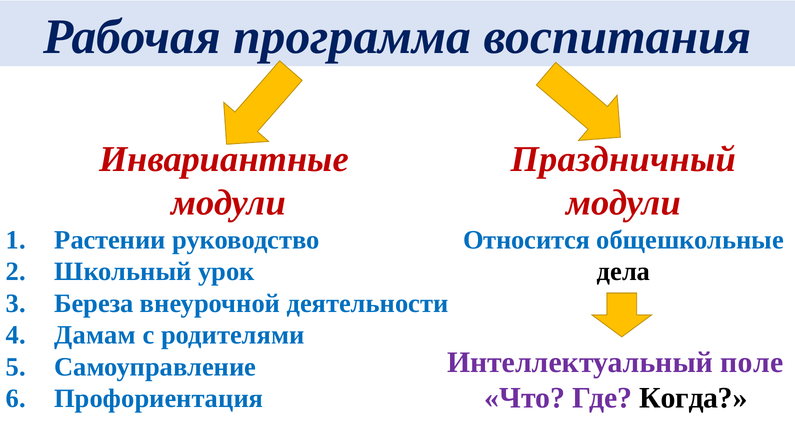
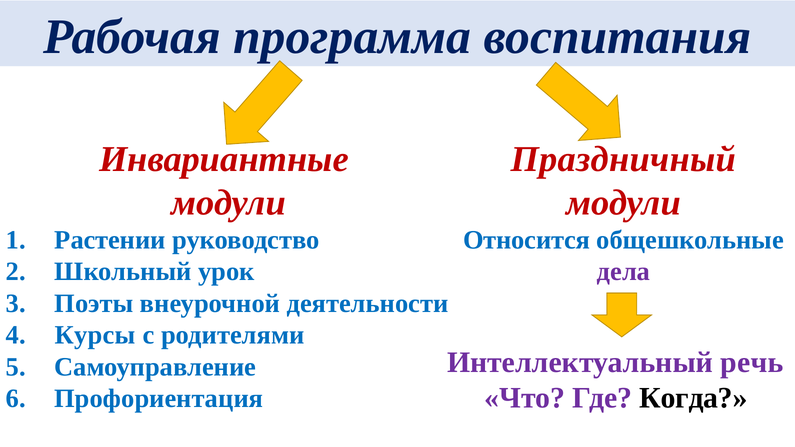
дела colour: black -> purple (624, 272)
Береза: Береза -> Поэты (94, 303)
Дамам: Дамам -> Курсы (95, 335)
поле: поле -> речь (752, 362)
